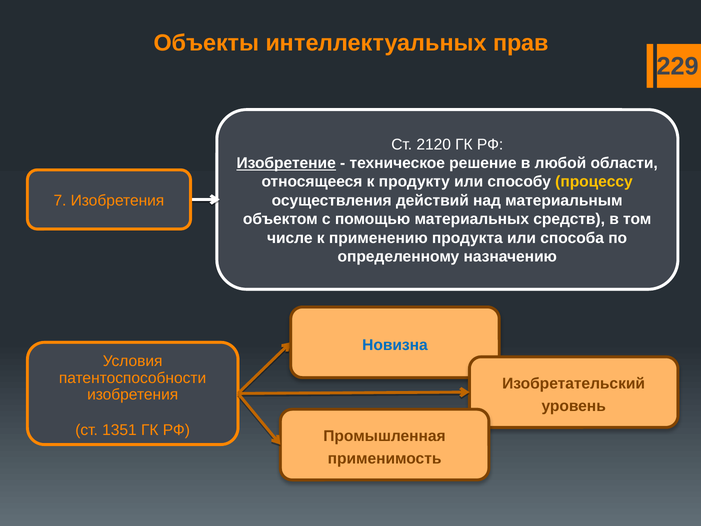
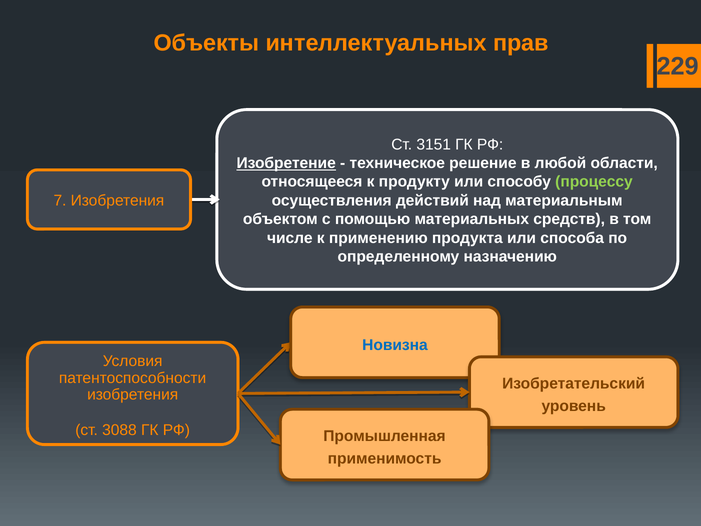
2120: 2120 -> 3151 (434, 144)
процессу colour: yellow -> light green (594, 182)
1351: 1351 -> 3088 (119, 430)
